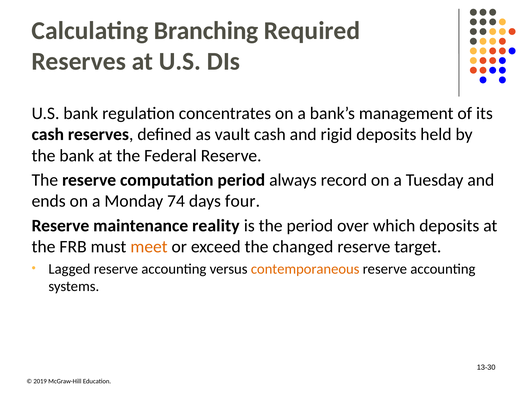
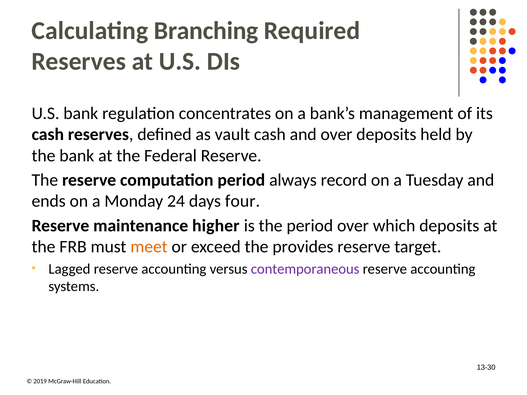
and rigid: rigid -> over (336, 135)
74: 74 -> 24 (176, 201)
reality: reality -> higher (216, 226)
changed: changed -> provides (303, 247)
contemporaneous colour: orange -> purple (305, 269)
